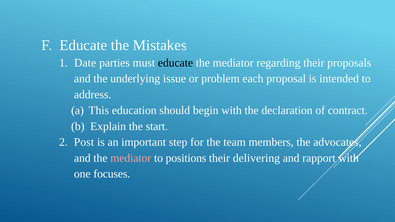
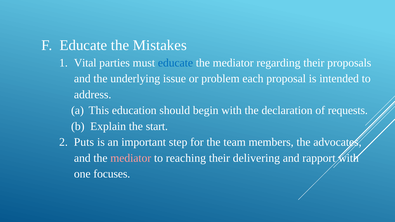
Date: Date -> Vital (85, 63)
educate colour: black -> blue (175, 63)
contract: contract -> requests (348, 110)
Post: Post -> Puts (84, 142)
positions: positions -> reaching (186, 158)
